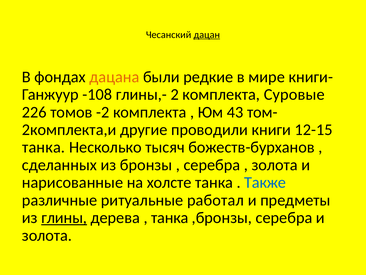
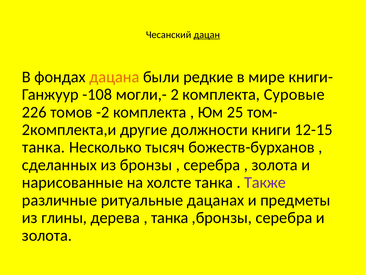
глины,-: глины,- -> могли,- (141, 94)
43: 43 -> 25 (235, 112)
проводили: проводили -> должности (210, 130)
Также colour: blue -> purple (265, 182)
работал: работал -> дацанах (216, 200)
глины underline: present -> none (64, 217)
